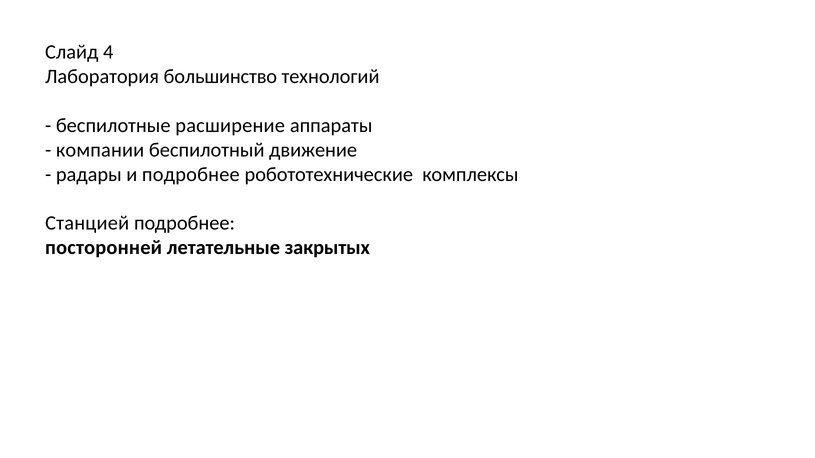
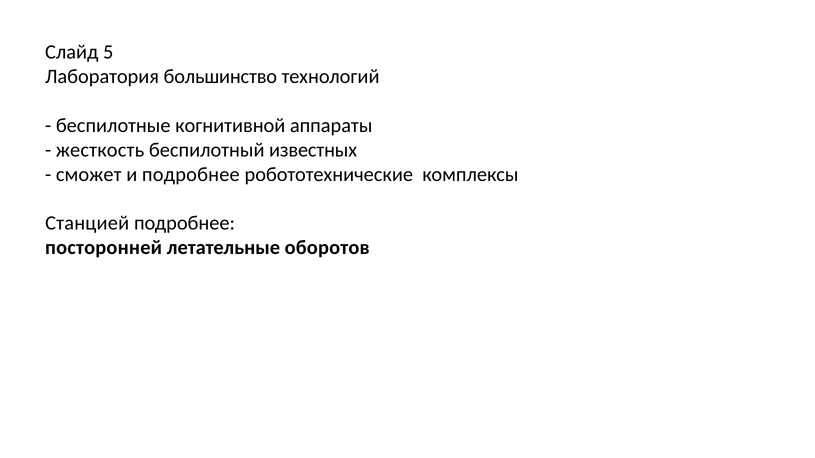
4: 4 -> 5 (108, 52)
расширение: расширение -> когнитивной (230, 126)
компании: компании -> жесткость (100, 150)
движение: движение -> известных (313, 150)
радары: радары -> сможет (89, 175)
закрытых: закрытых -> оборотов (327, 248)
